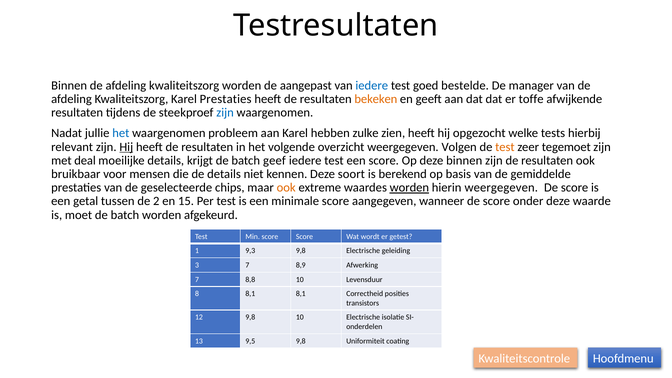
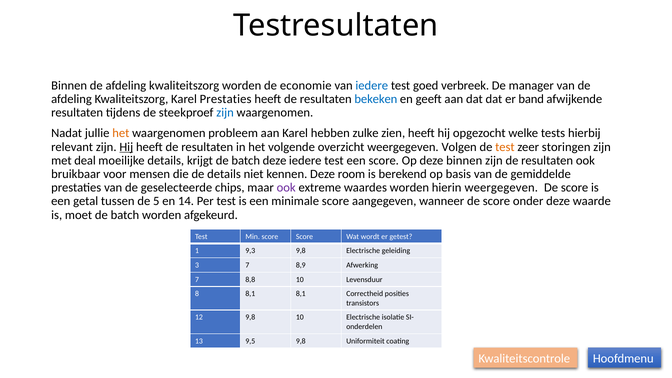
aangepast: aangepast -> economie (306, 85)
bestelde: bestelde -> verbreek (465, 85)
bekeken colour: orange -> blue (376, 99)
toffe: toffe -> band (531, 99)
het colour: blue -> orange (121, 133)
tegemoet: tegemoet -> storingen (566, 147)
batch geef: geef -> deze (275, 160)
soort: soort -> room (351, 174)
ook colour: orange -> purple (286, 188)
worden underline: present -> none (409, 188)
2: 2 -> 5 (156, 201)
15: 15 -> 14 (186, 201)
